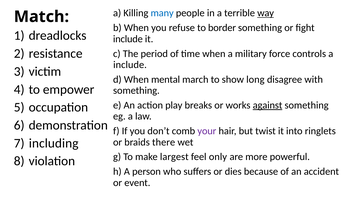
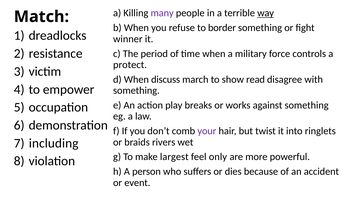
many colour: blue -> purple (162, 13)
include: include -> winner (128, 39)
include: include -> protect (130, 65)
mental: mental -> discuss (166, 79)
long: long -> read (256, 79)
against underline: present -> none (268, 105)
there: there -> rivers (164, 142)
